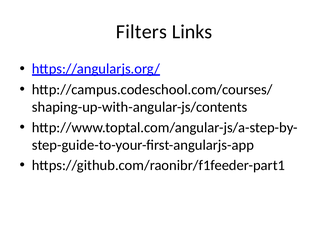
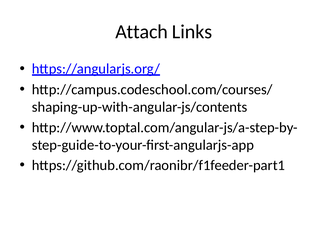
Filters: Filters -> Attach (142, 32)
